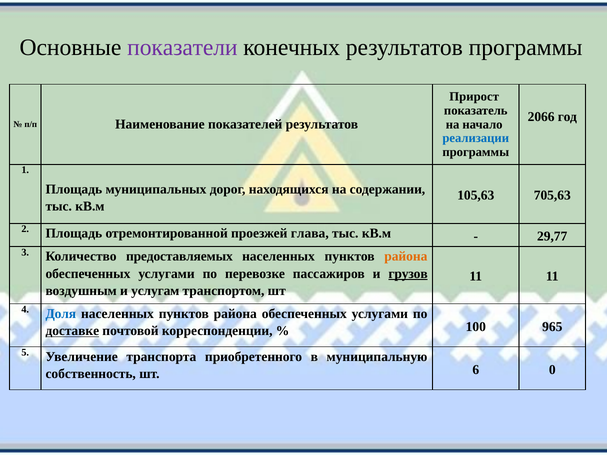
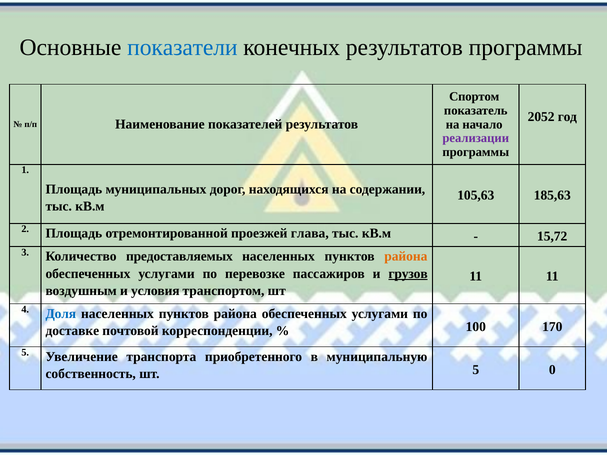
показатели colour: purple -> blue (182, 47)
Прирост: Прирост -> Спортом (474, 97)
2066: 2066 -> 2052 (541, 117)
реализации colour: blue -> purple (476, 138)
705,63: 705,63 -> 185,63 (552, 195)
29,77: 29,77 -> 15,72 (552, 236)
услугам: услугам -> условия (155, 291)
доставке underline: present -> none (72, 331)
965: 965 -> 170 (552, 327)
шт 6: 6 -> 5 (476, 370)
